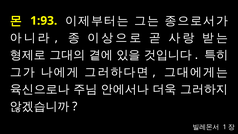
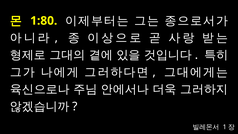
1:93: 1:93 -> 1:80 (44, 21)
